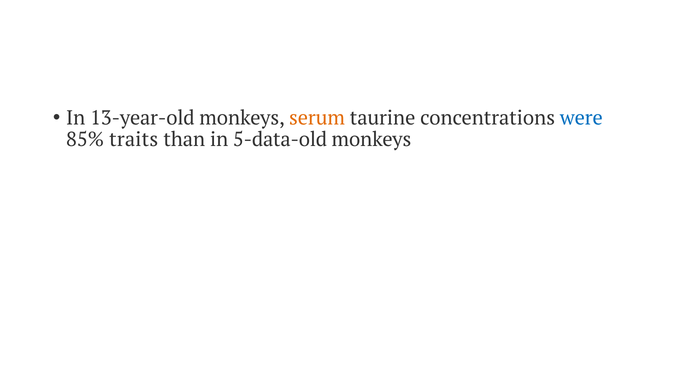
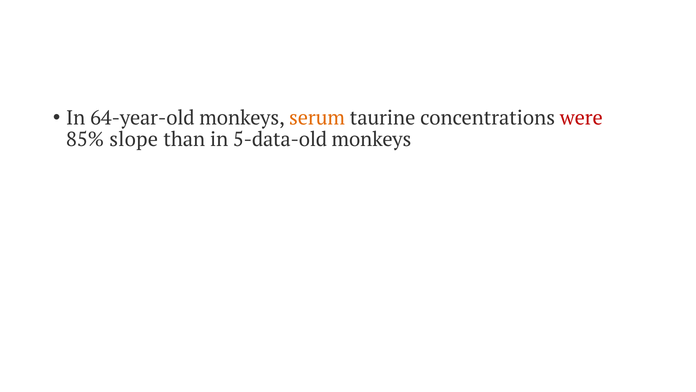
13-year-old: 13-year-old -> 64-year-old (142, 118)
were colour: blue -> red (581, 118)
traits: traits -> slope (134, 140)
